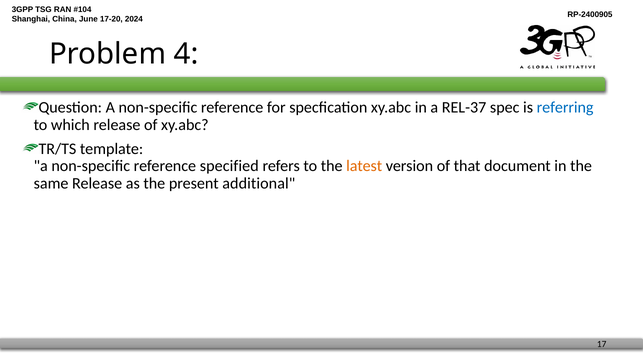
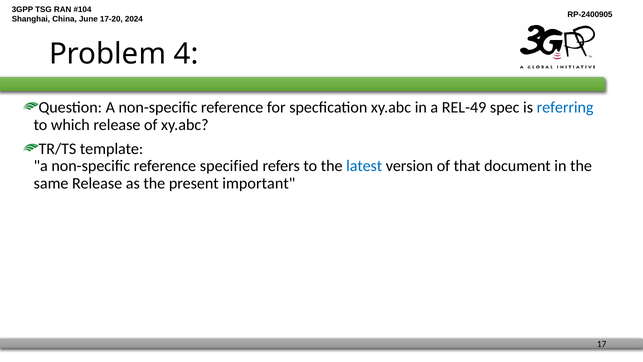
REL-37: REL-37 -> REL-49 (464, 107)
latest colour: orange -> blue (364, 166)
additional: additional -> important (259, 183)
